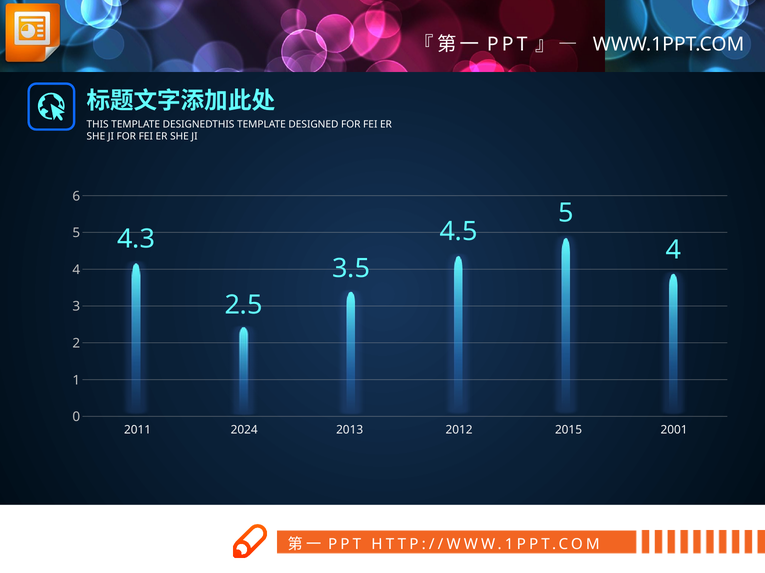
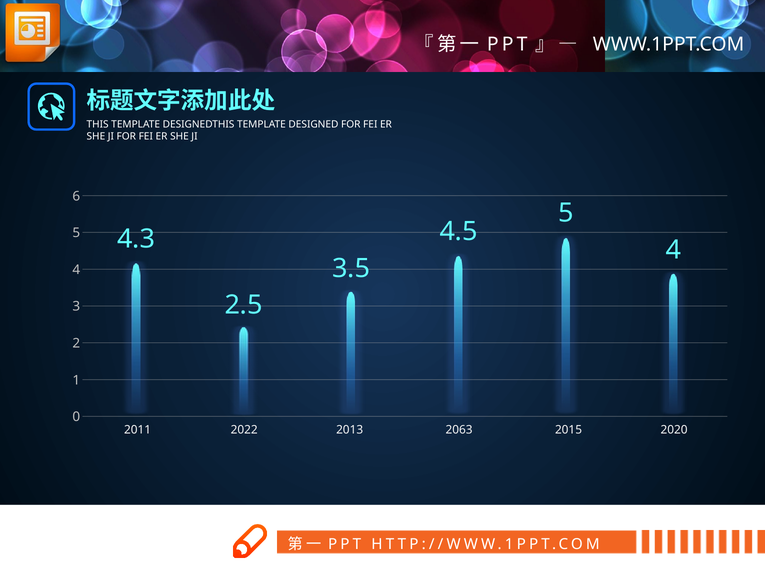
2024: 2024 -> 2022 (244, 430)
2012: 2012 -> 2063 (459, 430)
2001: 2001 -> 2020 (674, 430)
